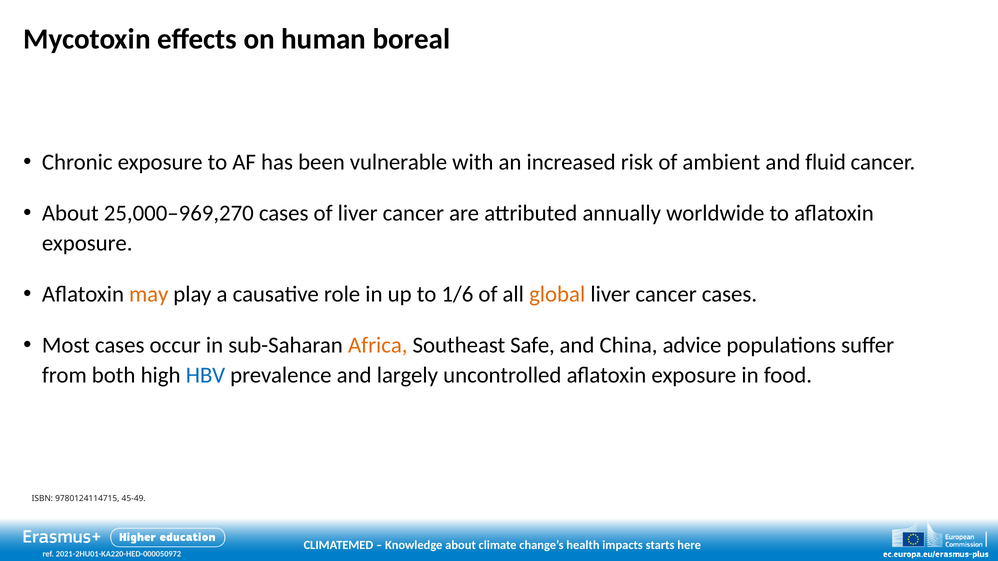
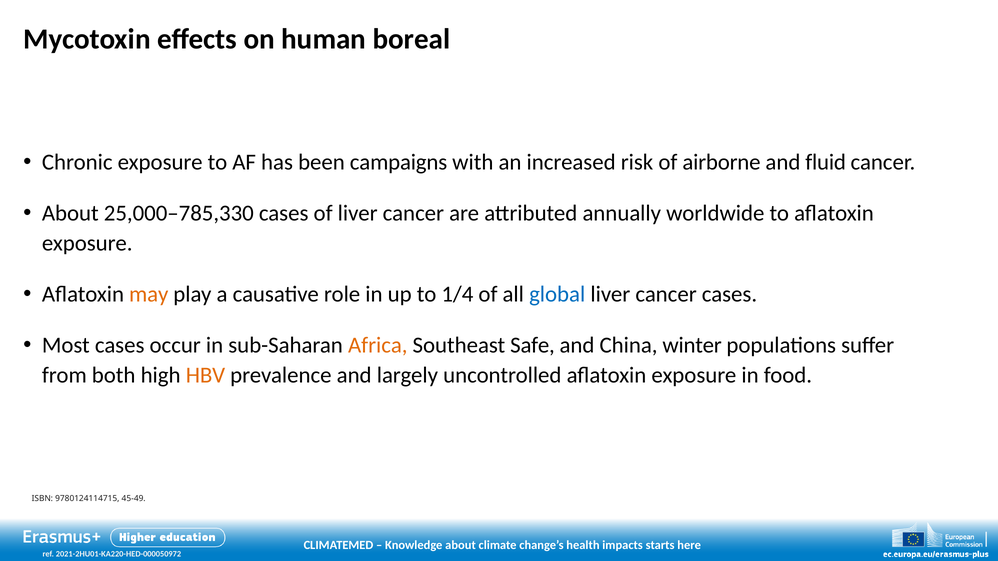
vulnerable: vulnerable -> campaigns (399, 162)
ambient: ambient -> airborne (722, 162)
25,000–969,270: 25,000–969,270 -> 25,000–785,330 (179, 213)
1/6: 1/6 -> 1/4 (457, 295)
global colour: orange -> blue (557, 295)
advice: advice -> winter (692, 345)
HBV colour: blue -> orange (205, 376)
